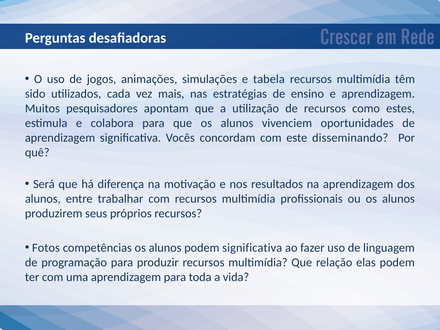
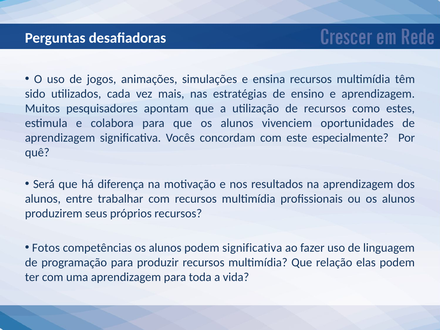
tabela: tabela -> ensina (269, 79)
disseminando: disseminando -> especialmente (350, 138)
